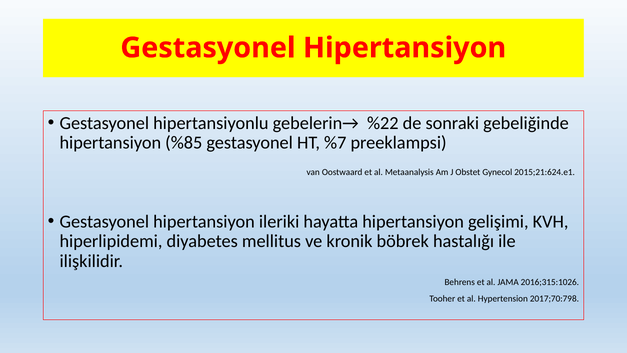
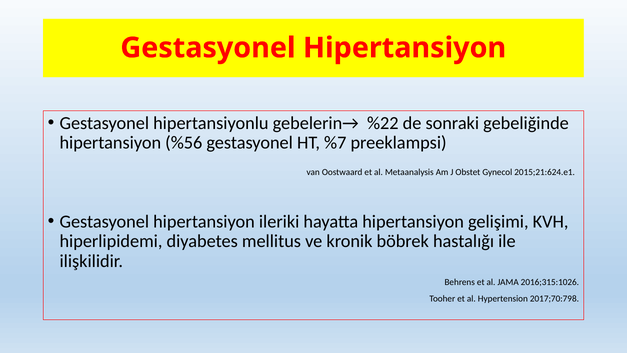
%85: %85 -> %56 (184, 143)
